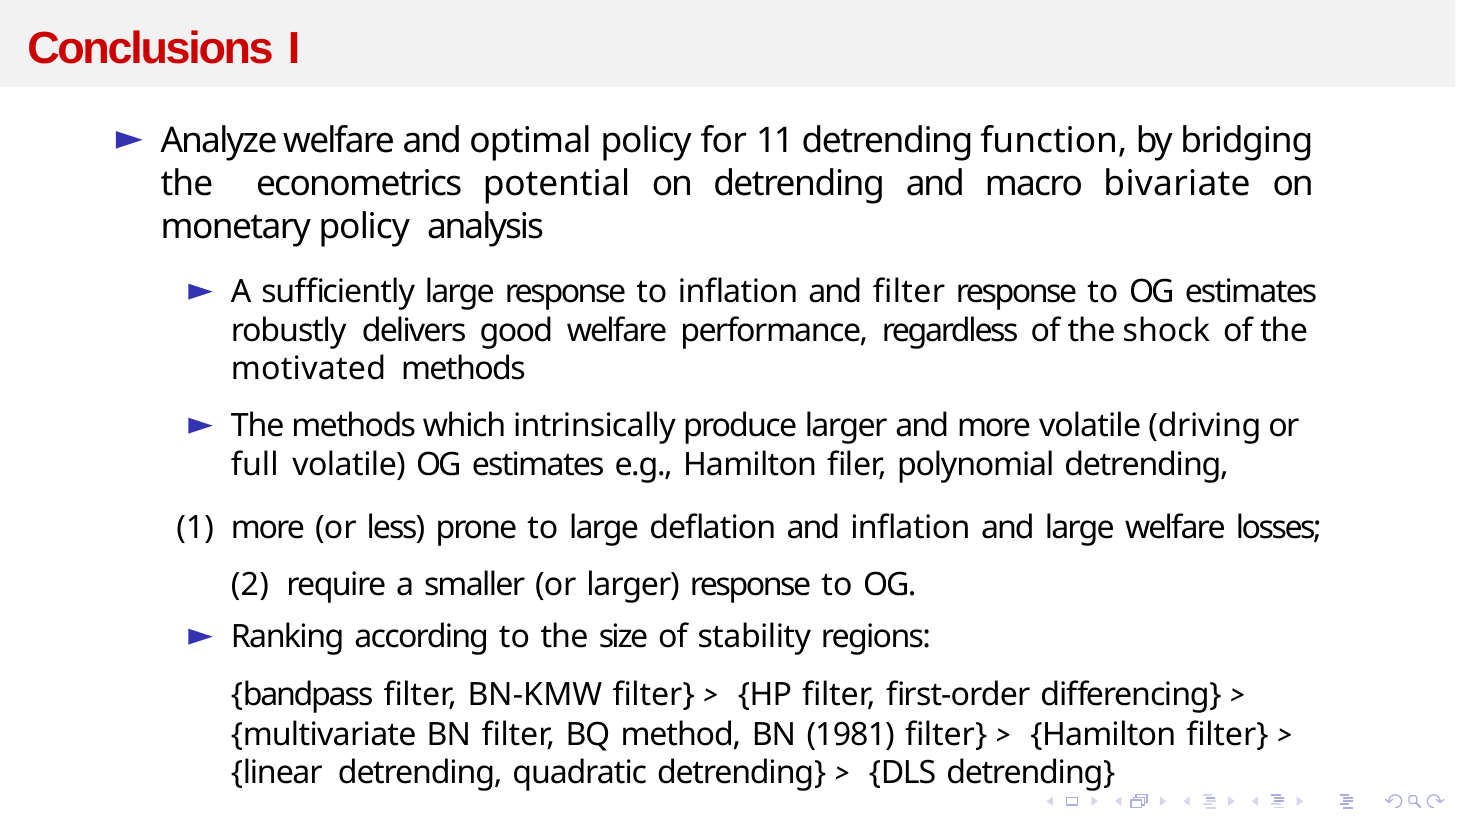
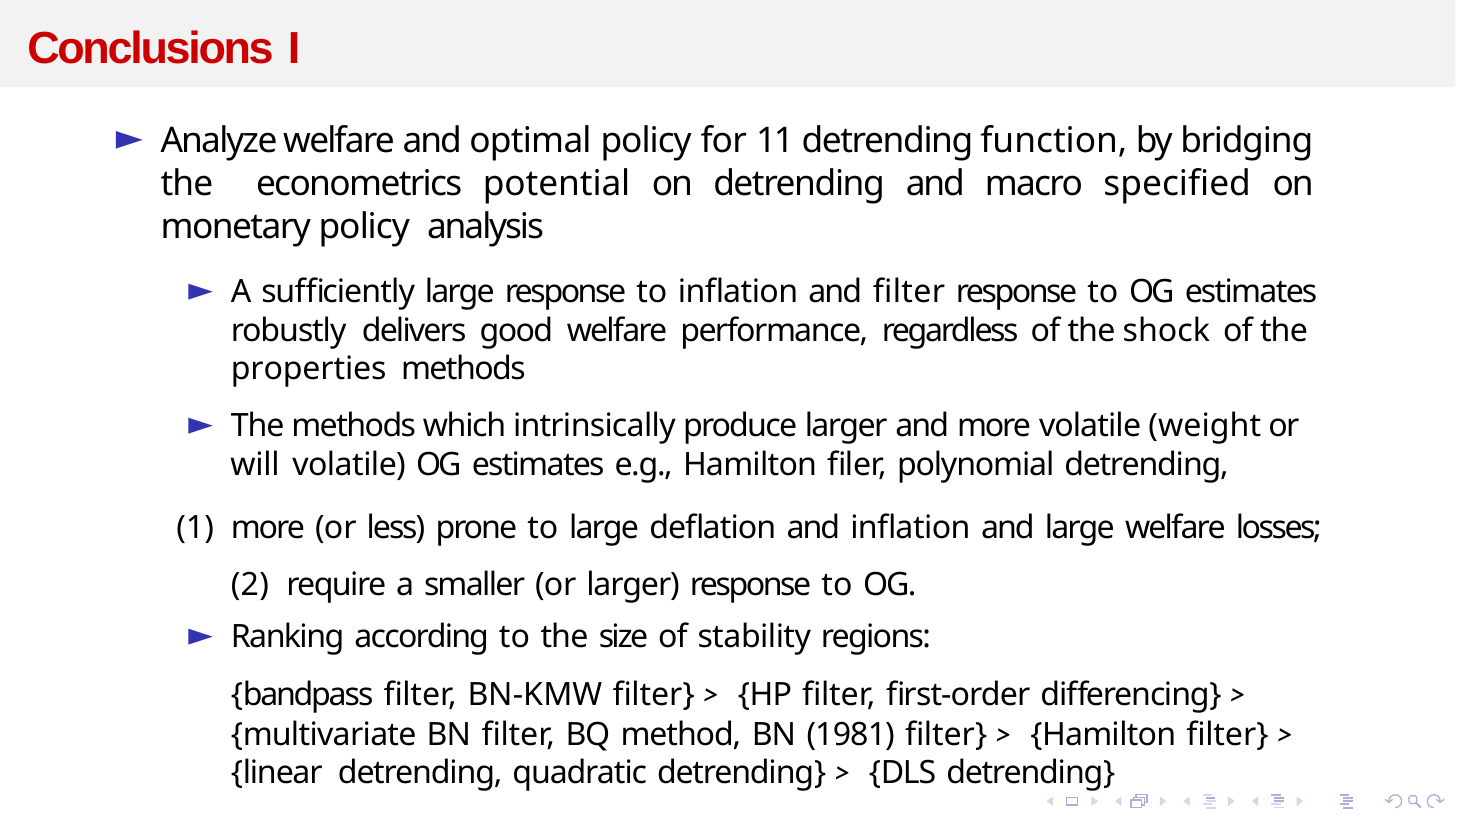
bivariate: bivariate -> specified (1177, 184)
motivated: motivated -> properties (309, 369)
driving: driving -> weight (1205, 426)
full: full -> will (255, 465)
